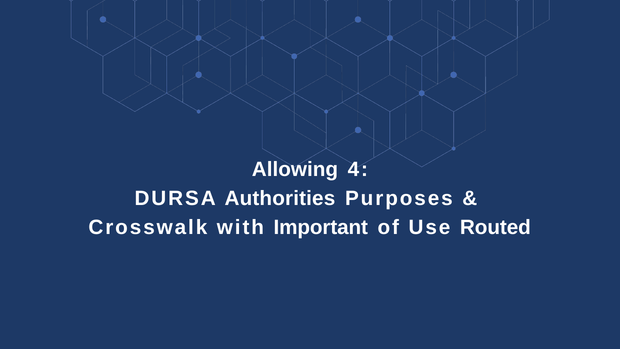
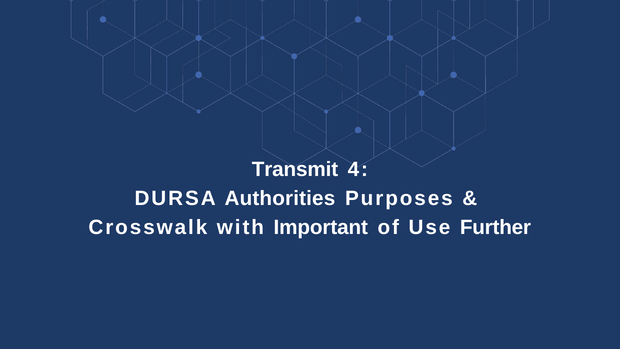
Allowing: Allowing -> Transmit (295, 169)
Routed: Routed -> Further (495, 227)
